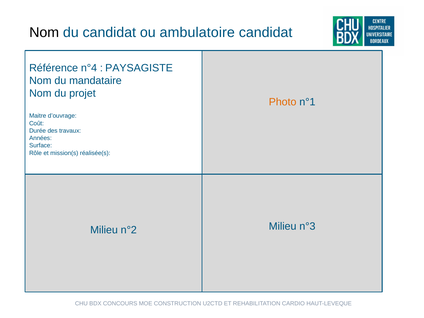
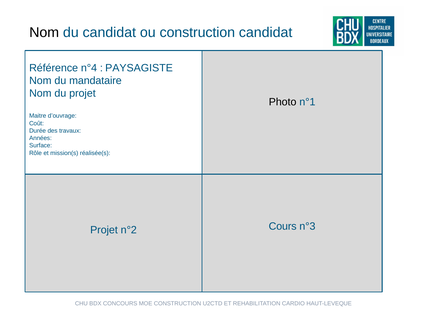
ou ambulatoire: ambulatoire -> construction (197, 33)
Photo colour: orange -> black (283, 102)
Milieu: Milieu -> Cours (283, 226)
Milieu: Milieu -> Projet (104, 230)
